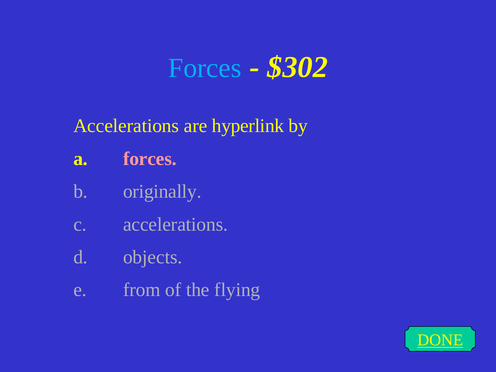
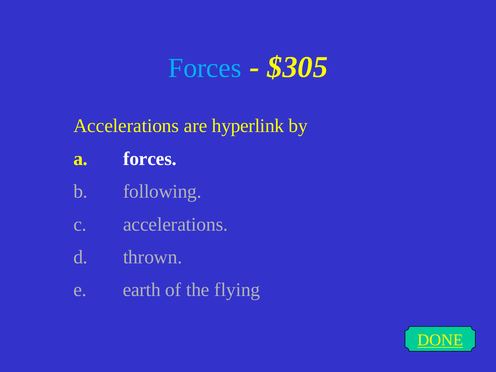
$302: $302 -> $305 (298, 67)
forces colour: pink -> white (150, 159)
originally: originally -> following (162, 192)
objects: objects -> thrown (153, 257)
from: from -> earth (142, 290)
